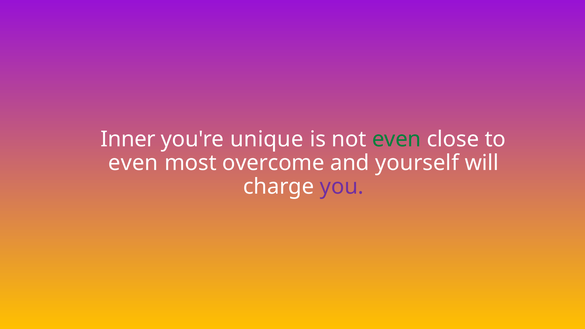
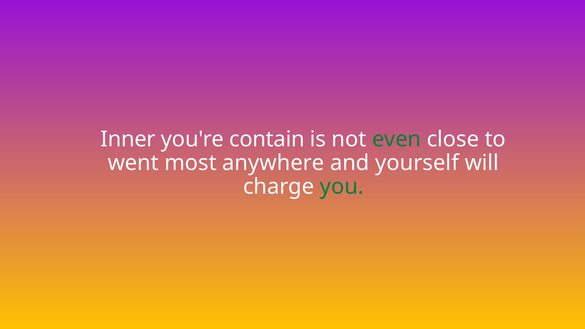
unique: unique -> contain (267, 139)
even: even -> went (133, 163)
overcome: overcome -> anywhere (273, 163)
you colour: purple -> green (342, 187)
